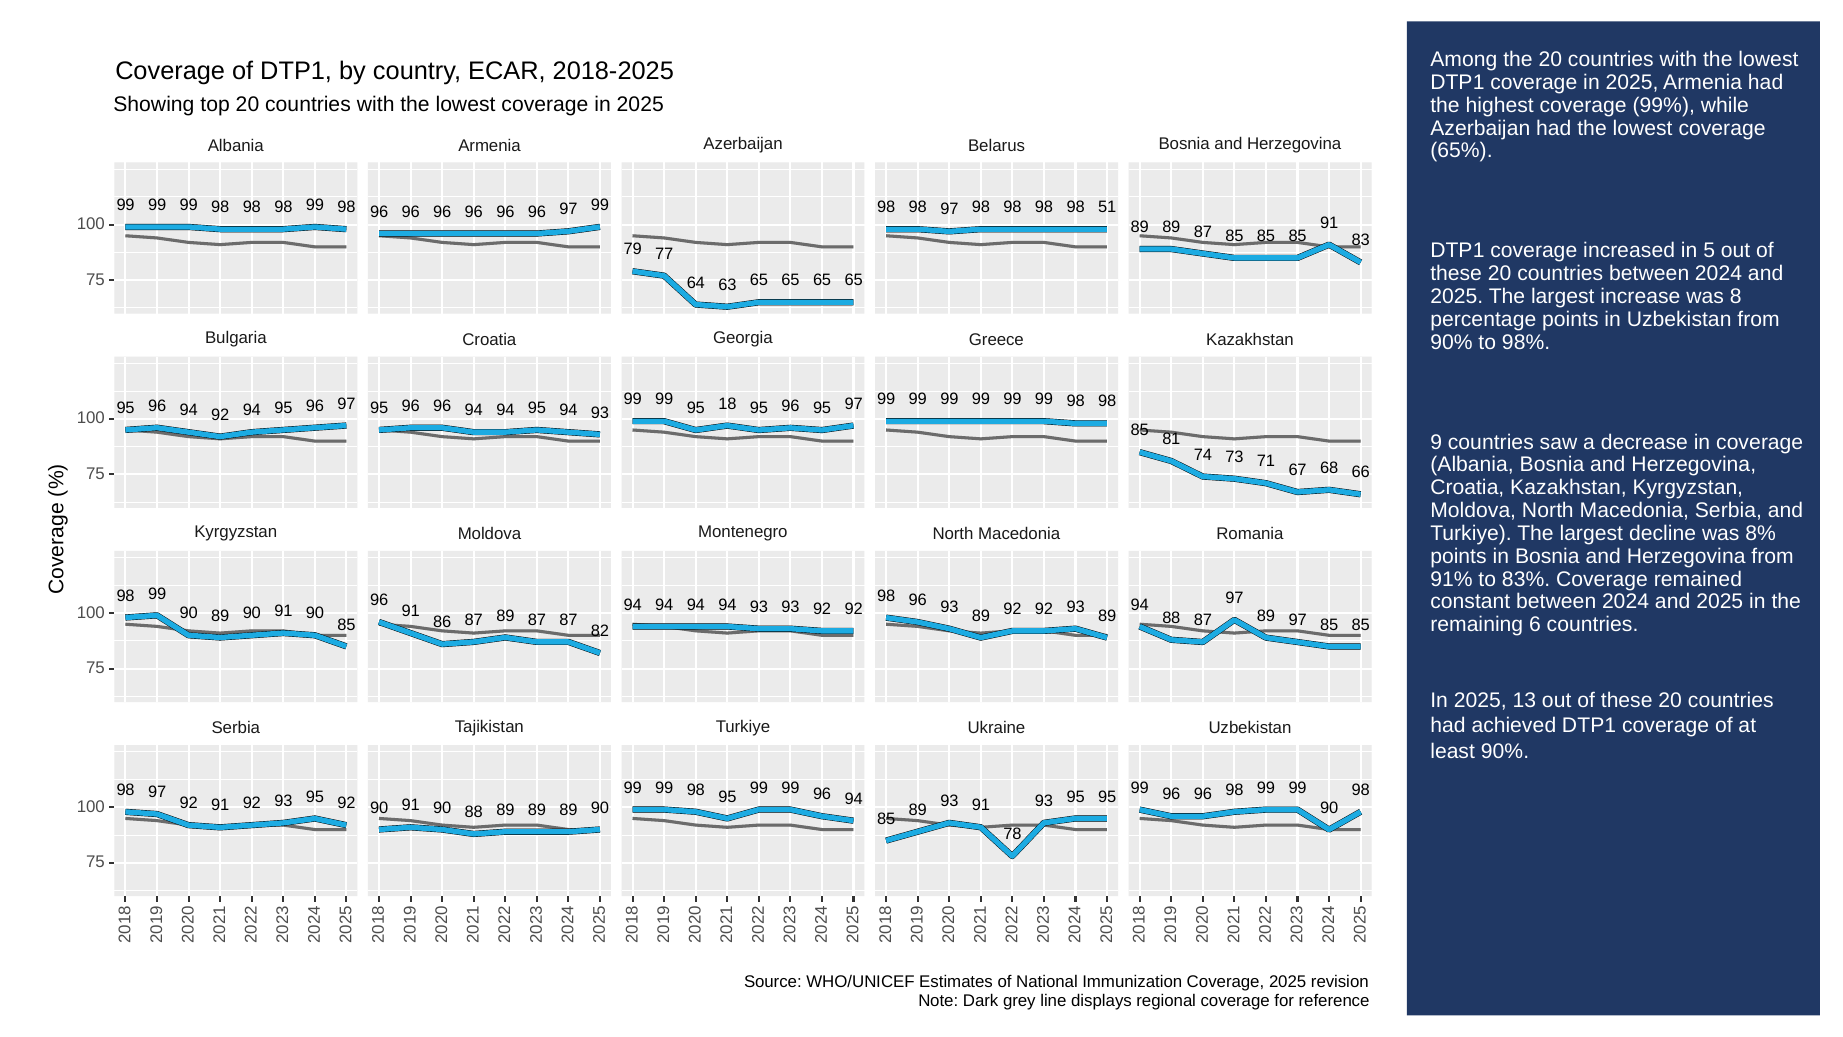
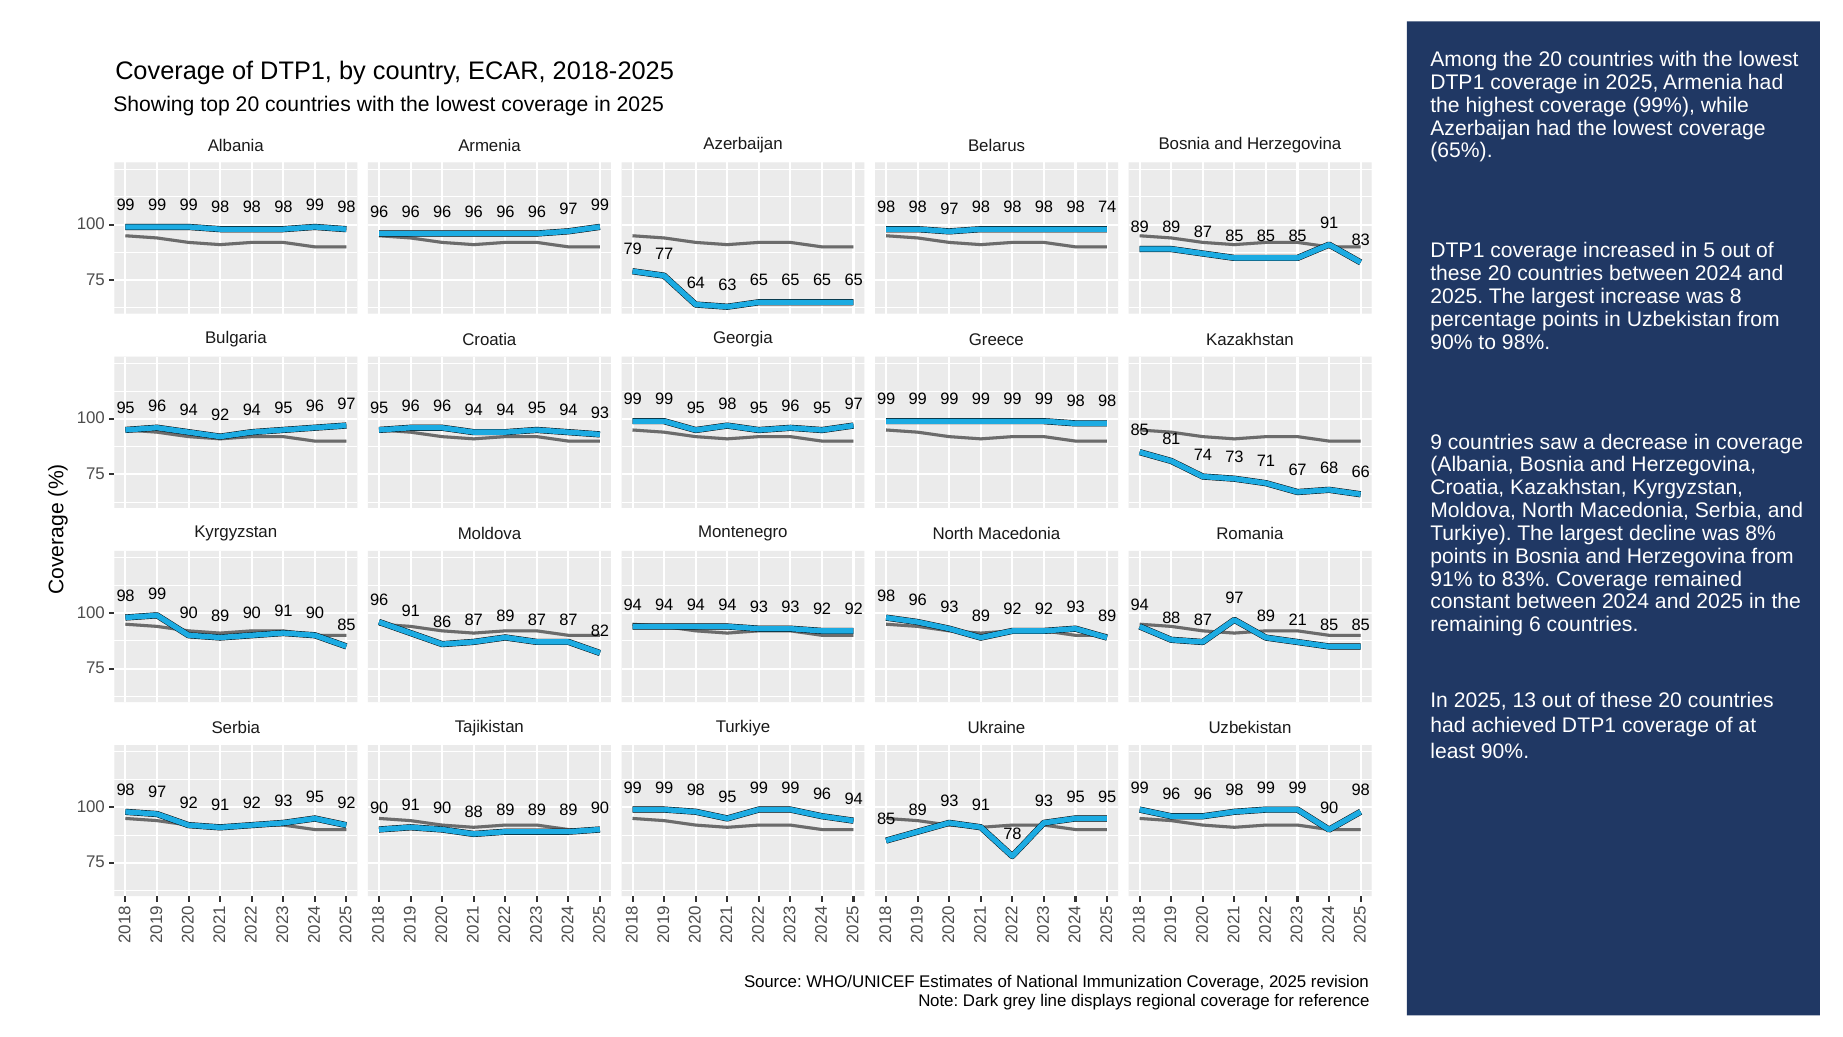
98 51: 51 -> 74 (1107, 207)
95 18: 18 -> 98 (727, 404)
89 97: 97 -> 21 (1298, 620)
